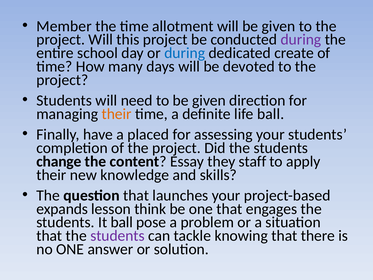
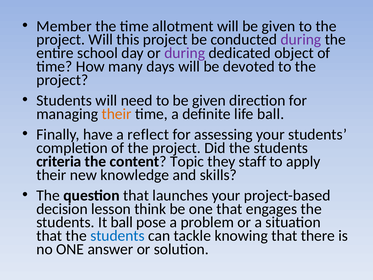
during colour: blue -> purple (185, 53)
create: create -> object (294, 53)
placed: placed -> reflect (148, 134)
change: change -> criteria (59, 161)
Essay: Essay -> Topic (187, 161)
expands: expands -> decision (62, 209)
students colour: purple -> blue (117, 236)
